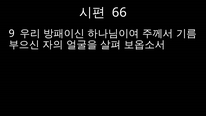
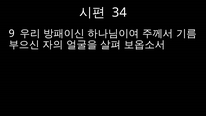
66: 66 -> 34 (119, 12)
